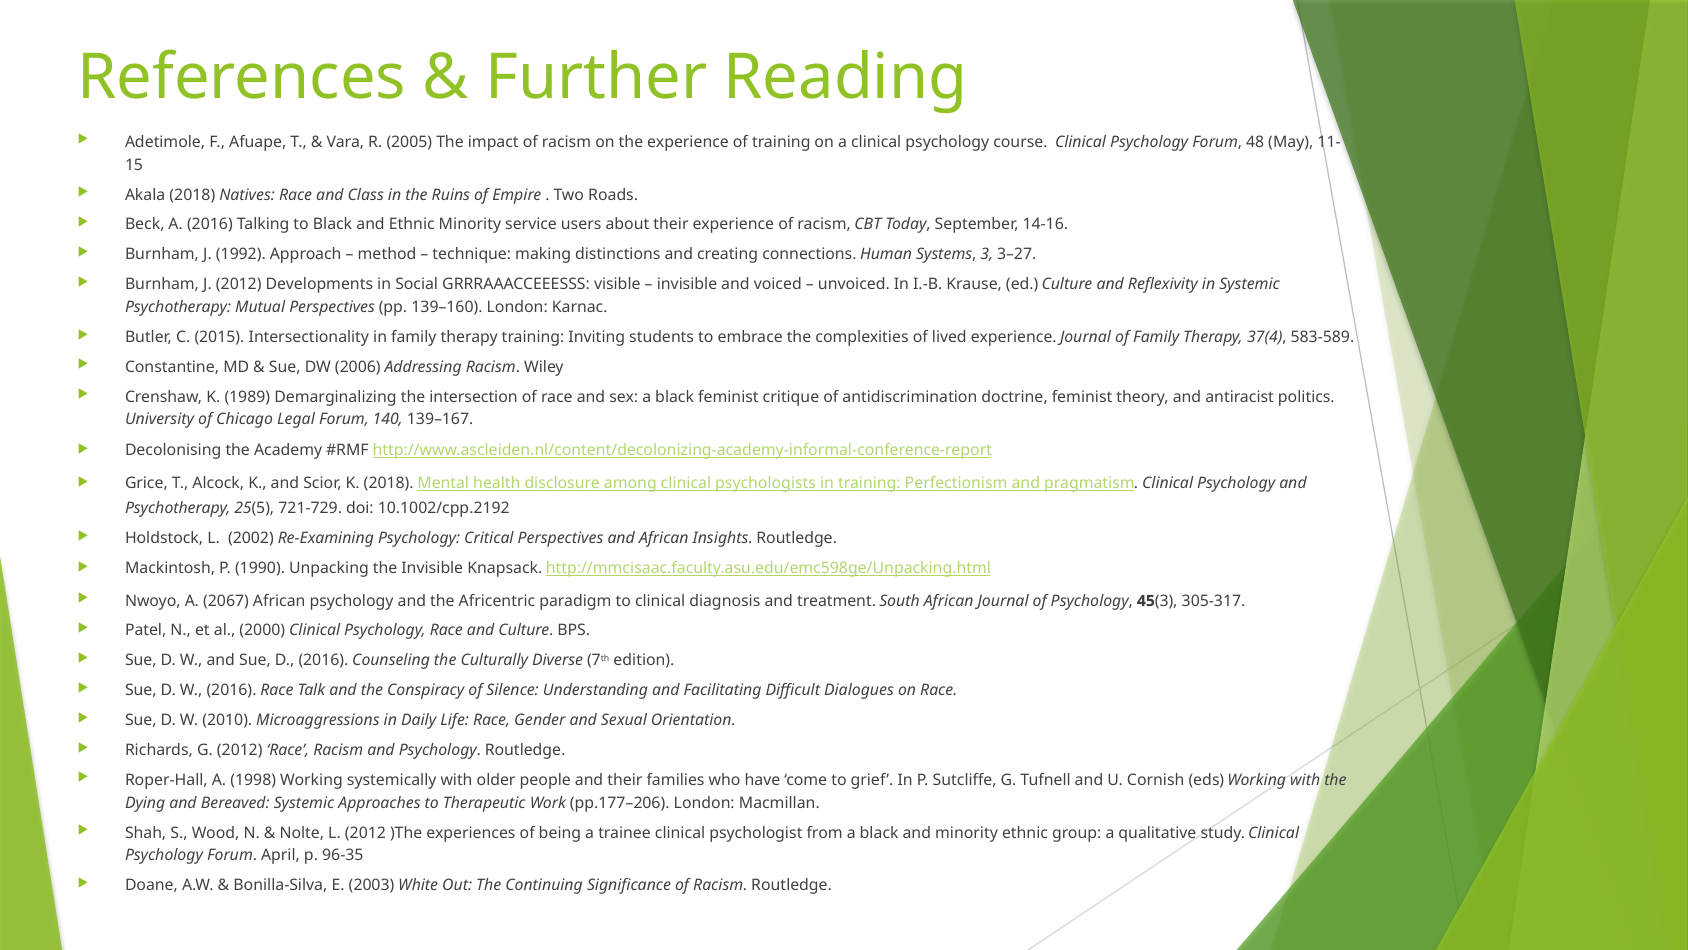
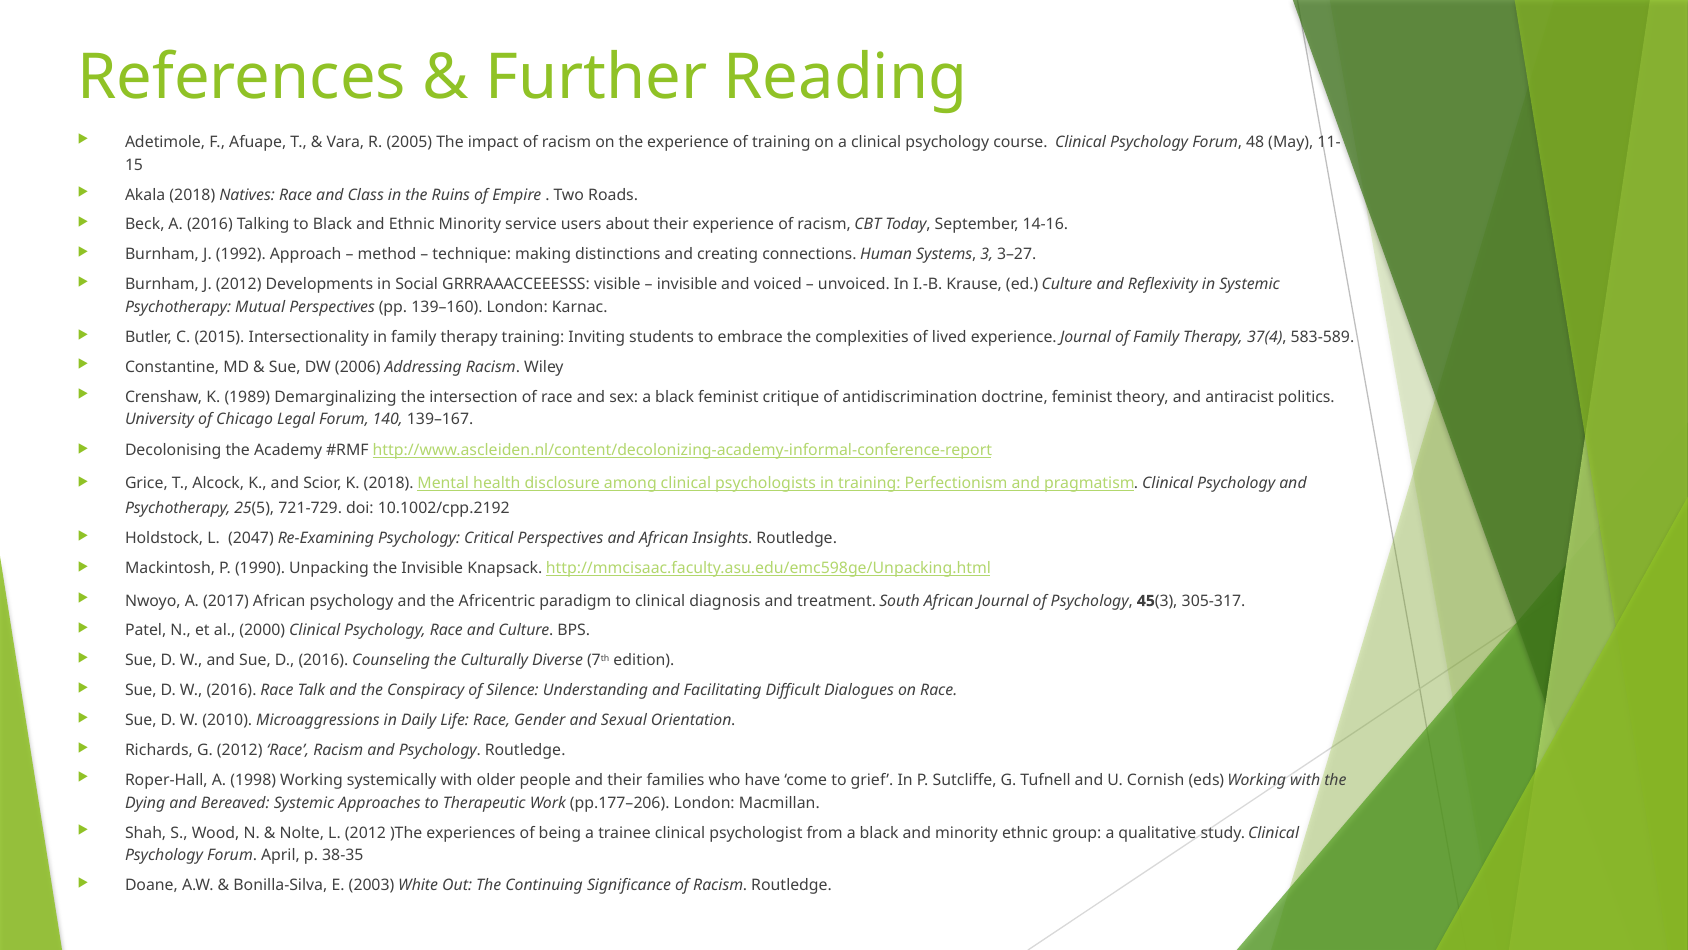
2002: 2002 -> 2047 (251, 538)
2067: 2067 -> 2017 (226, 601)
96-35: 96-35 -> 38-35 (343, 855)
